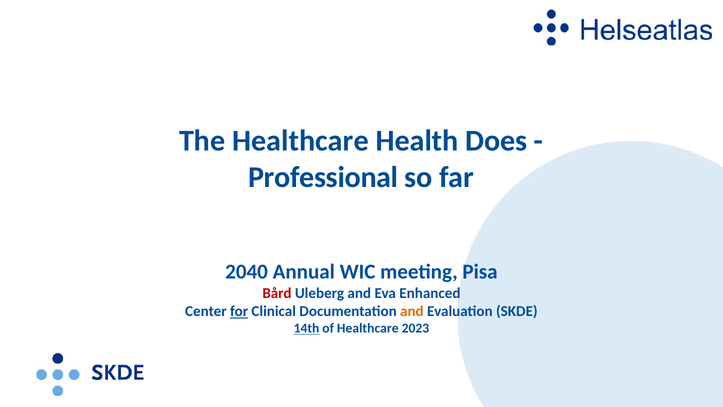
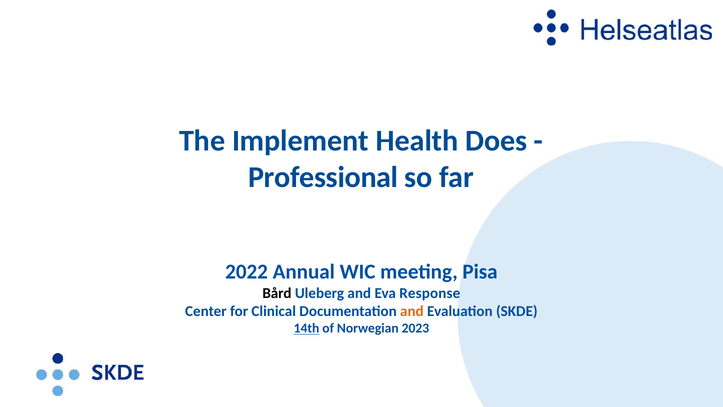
The Healthcare: Healthcare -> Implement (300, 141)
2040: 2040 -> 2022 (247, 272)
Bård colour: red -> black (277, 293)
Enhanced: Enhanced -> Response (430, 293)
for underline: present -> none (239, 311)
of Healthcare: Healthcare -> Norwegian (368, 328)
